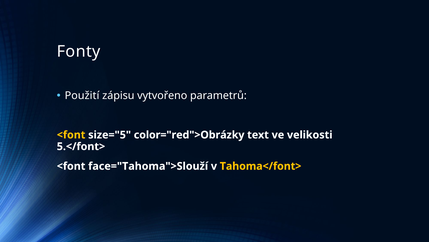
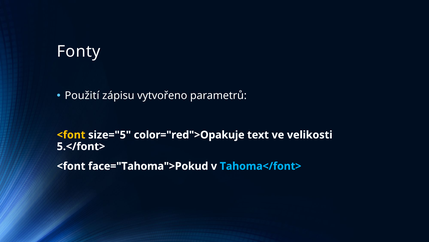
color="red">Obrázky: color="red">Obrázky -> color="red">Opakuje (189, 135)
face="Tahoma">Slouží: face="Tahoma">Slouží -> face="Tahoma">Pokud (148, 166)
Tahoma</font> colour: yellow -> light blue (261, 166)
